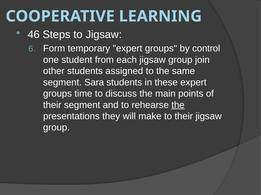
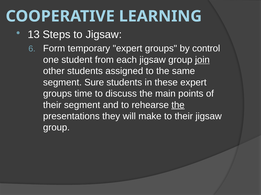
46: 46 -> 13 (34, 35)
join underline: none -> present (202, 60)
Sara: Sara -> Sure (94, 83)
